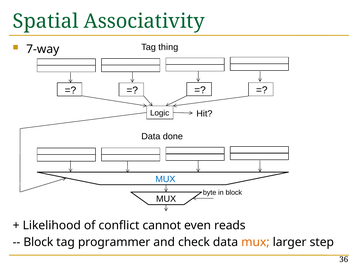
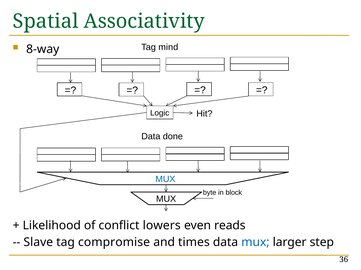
thing: thing -> mind (168, 47)
7-way: 7-way -> 8-way (43, 49)
cannot: cannot -> lowers (162, 226)
Block: Block -> Slave (38, 243)
programmer: programmer -> compromise (114, 243)
check: check -> times (194, 243)
mux colour: orange -> blue (255, 243)
